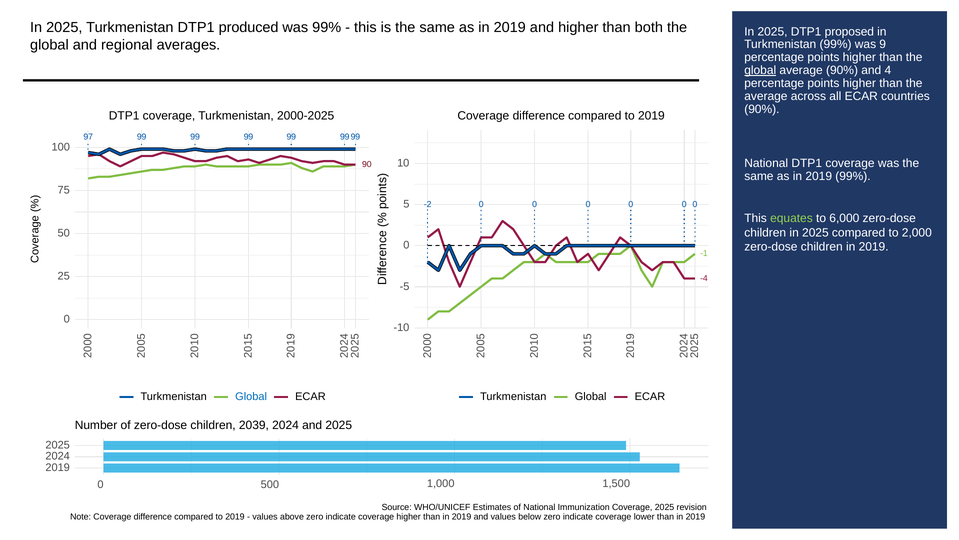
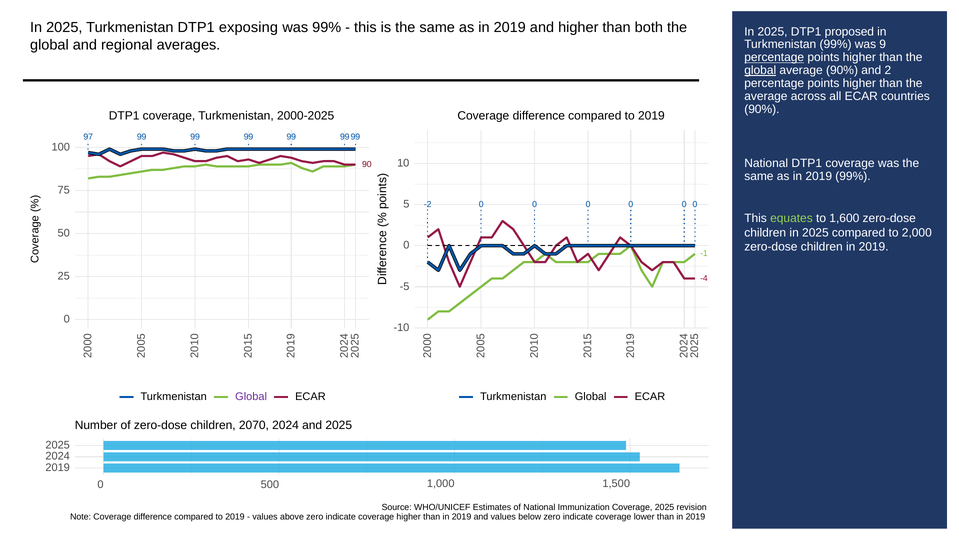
produced: produced -> exposing (248, 28)
percentage underline: none -> present (774, 57)
and 4: 4 -> 2 (888, 70)
6,000: 6,000 -> 1,600 (844, 218)
Global colour: blue -> purple (251, 396)
2039: 2039 -> 2070 (254, 425)
